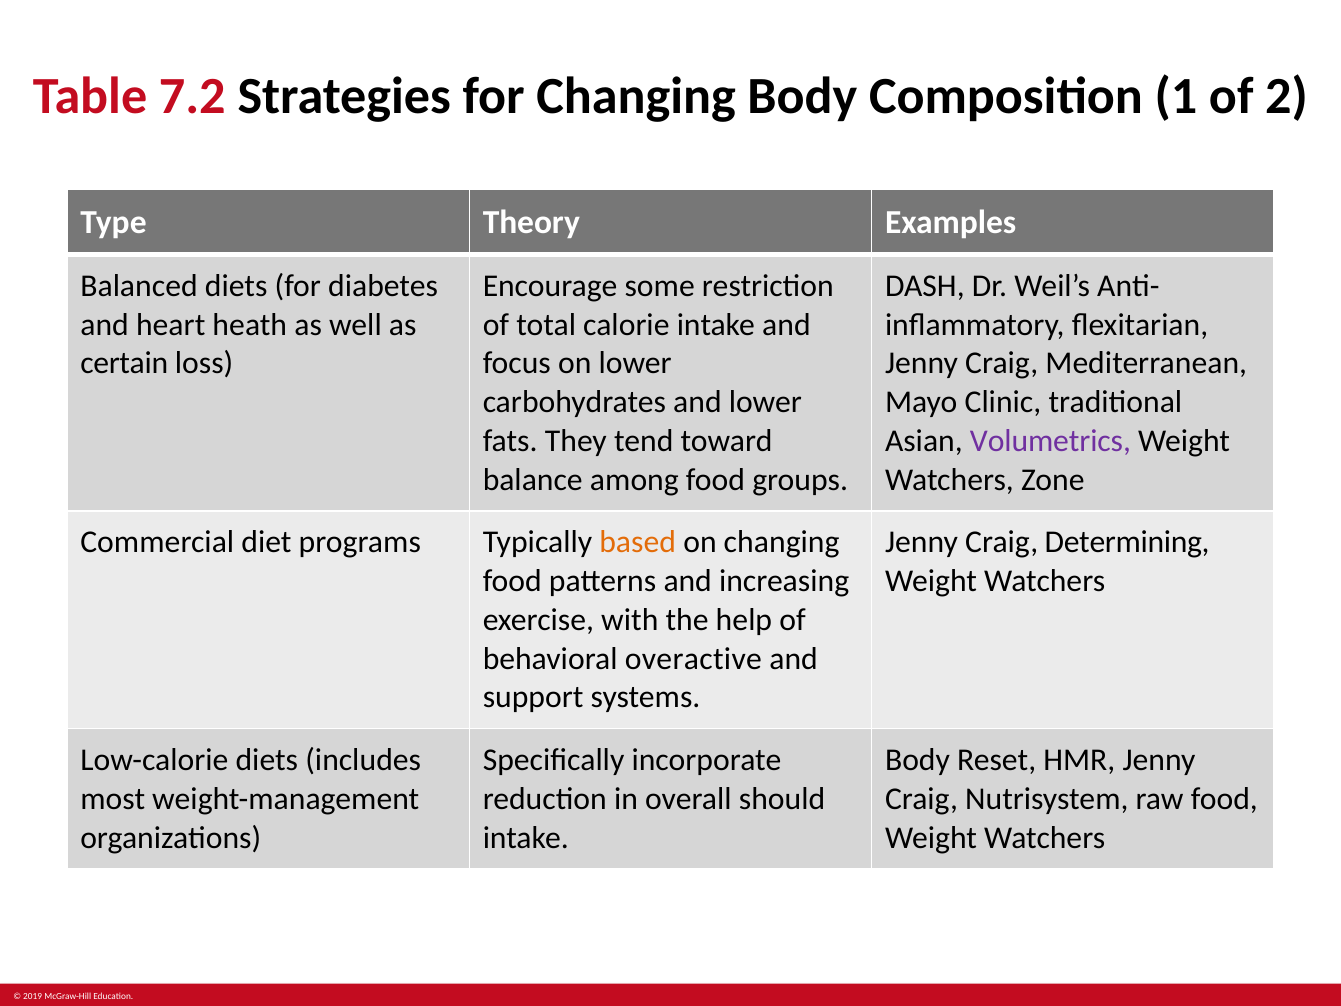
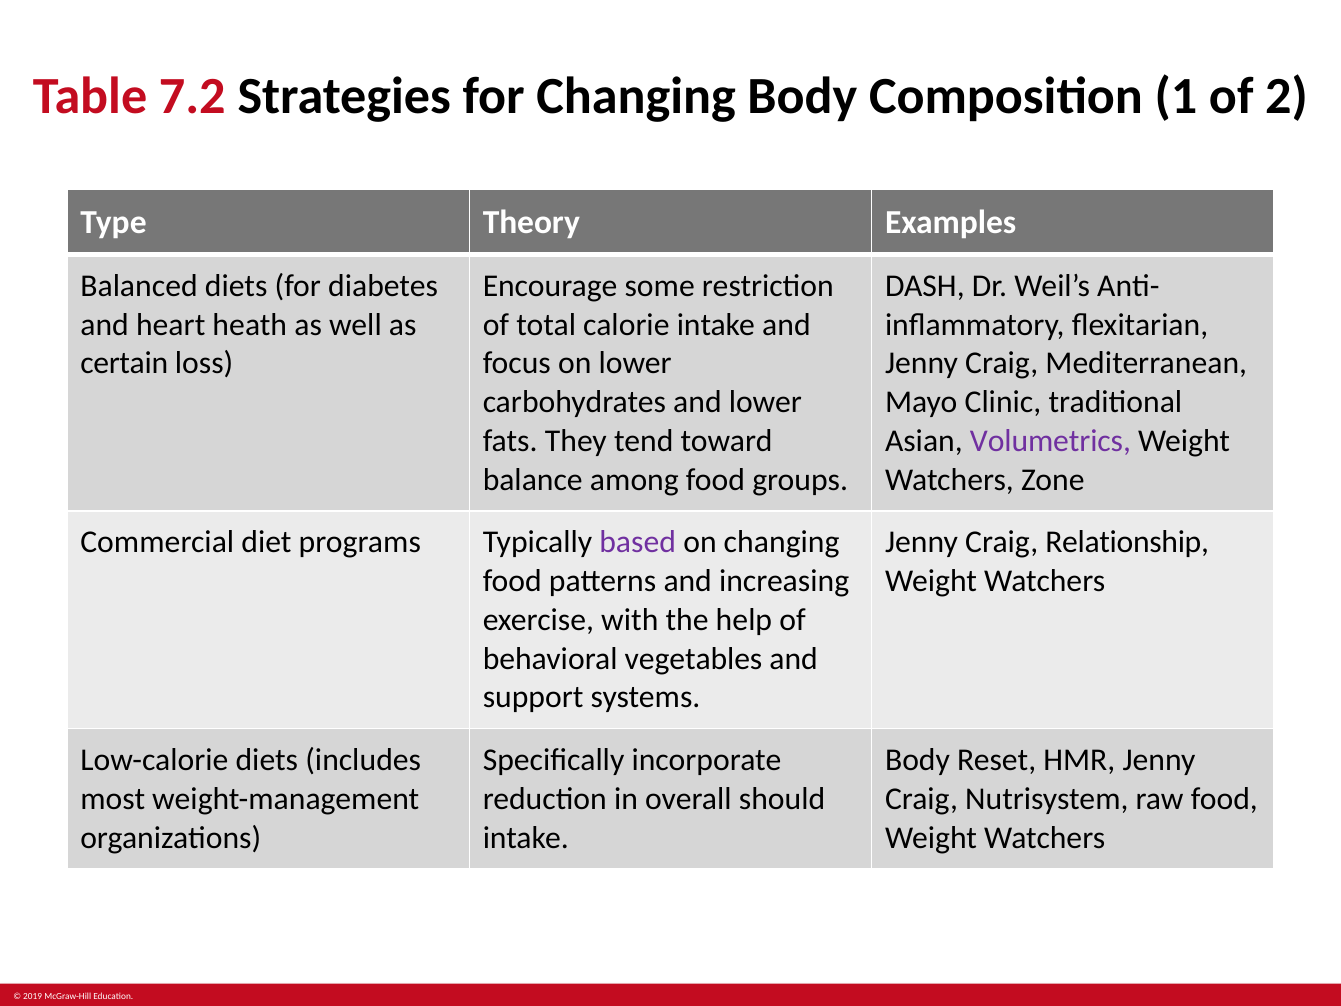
based colour: orange -> purple (638, 542)
Determining: Determining -> Relationship (1127, 542)
overactive: overactive -> vegetables (694, 658)
